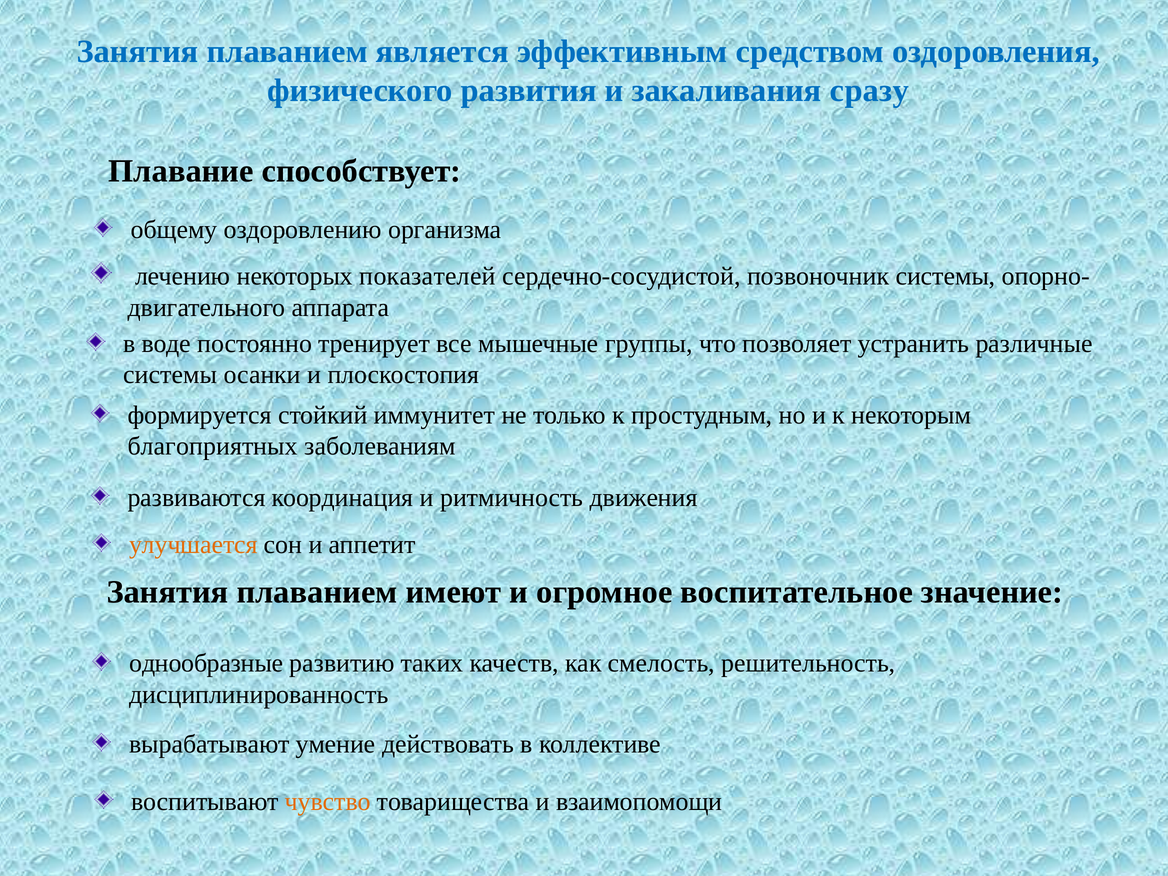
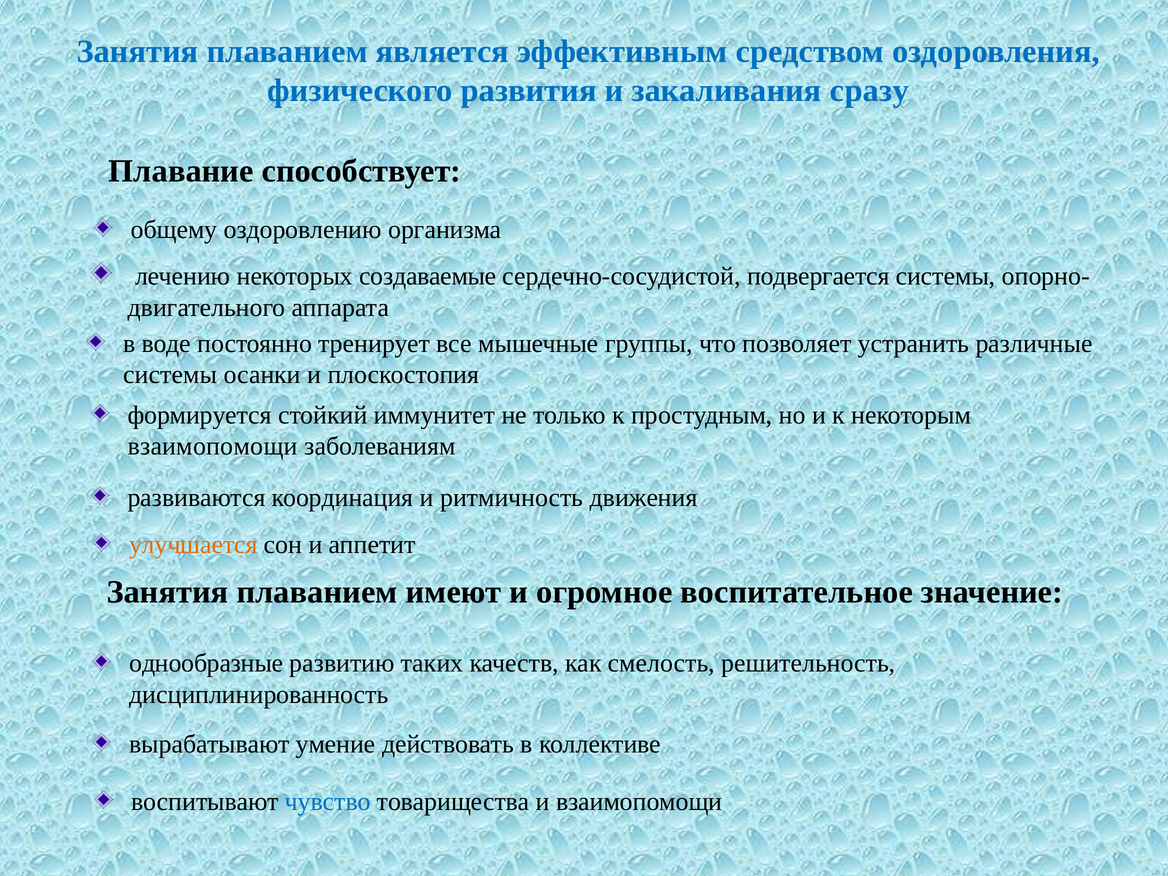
показателей: показателей -> создаваемые (428, 276)
позвоночник: позвоночник -> подвергается (818, 276)
благоприятных: благоприятных -> взаимопомощи (213, 446)
чувство colour: orange -> blue (328, 801)
